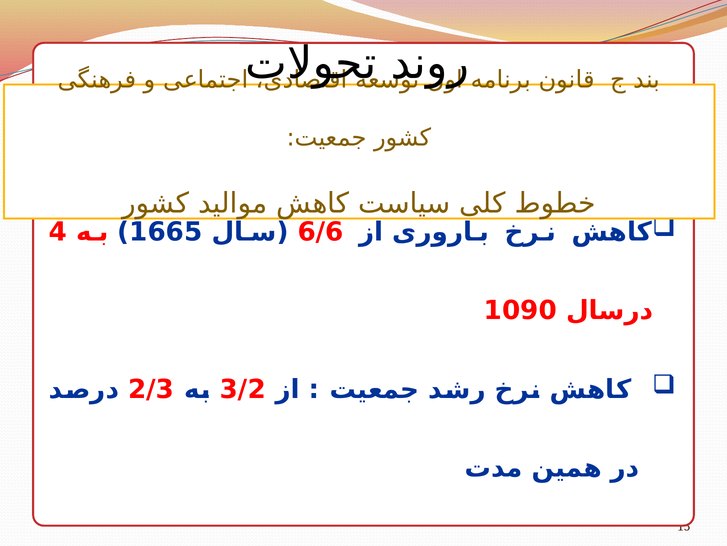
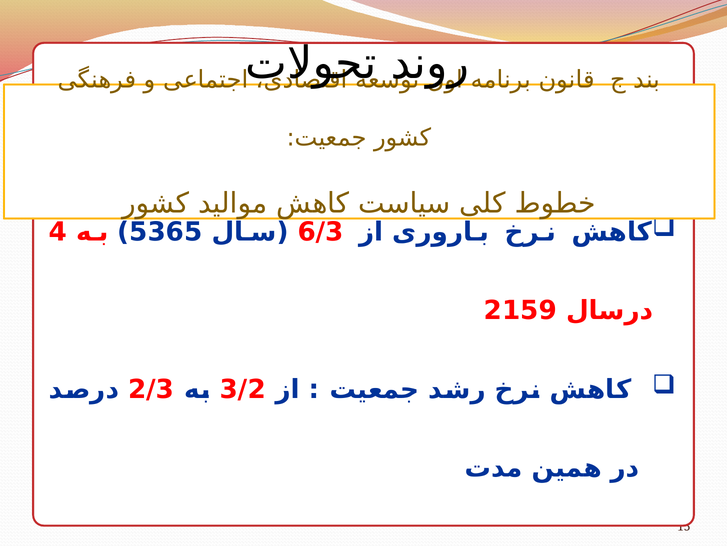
1665: 1665 -> 5365 (166, 232)
6/6: 6/6 -> 6/3 (321, 232)
1090: 1090 -> 2159 (520, 310)
